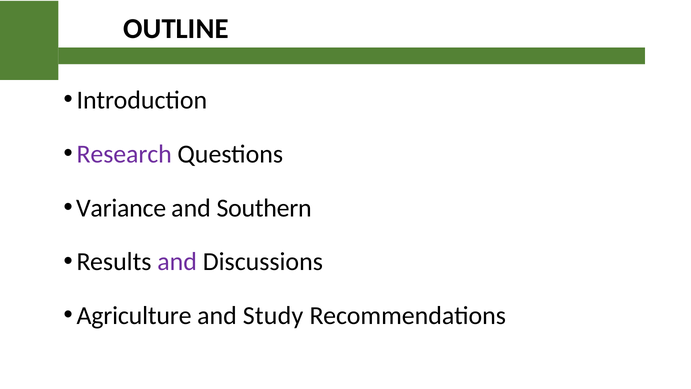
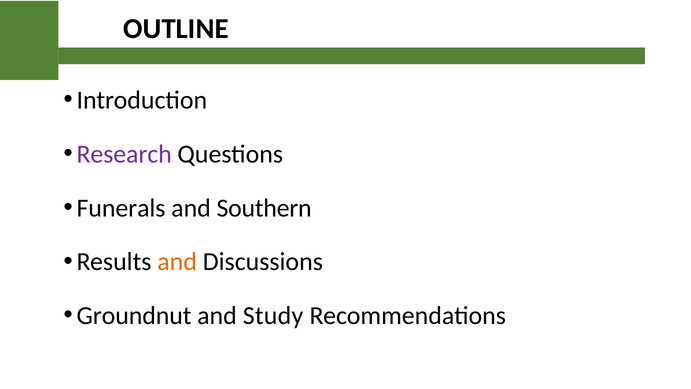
Variance: Variance -> Funerals (121, 208)
and colour: purple -> orange (177, 262)
Agriculture: Agriculture -> Groundnut (134, 315)
